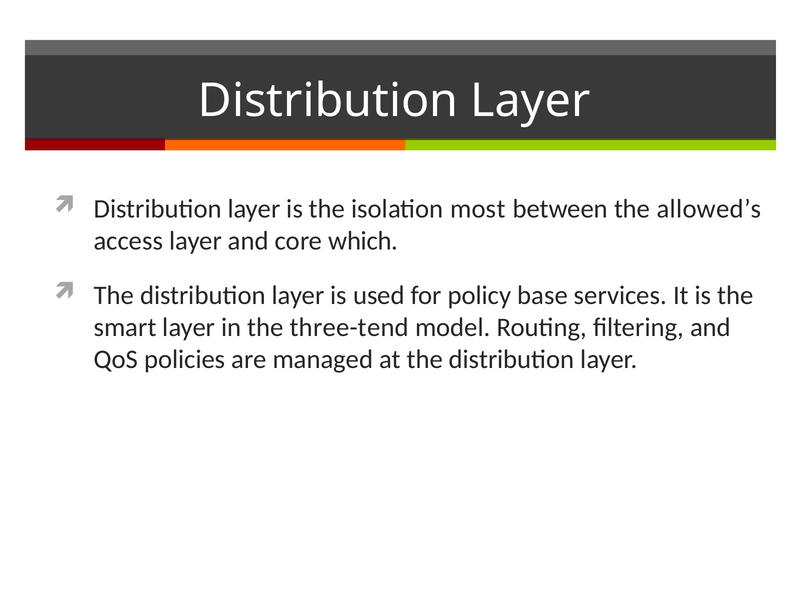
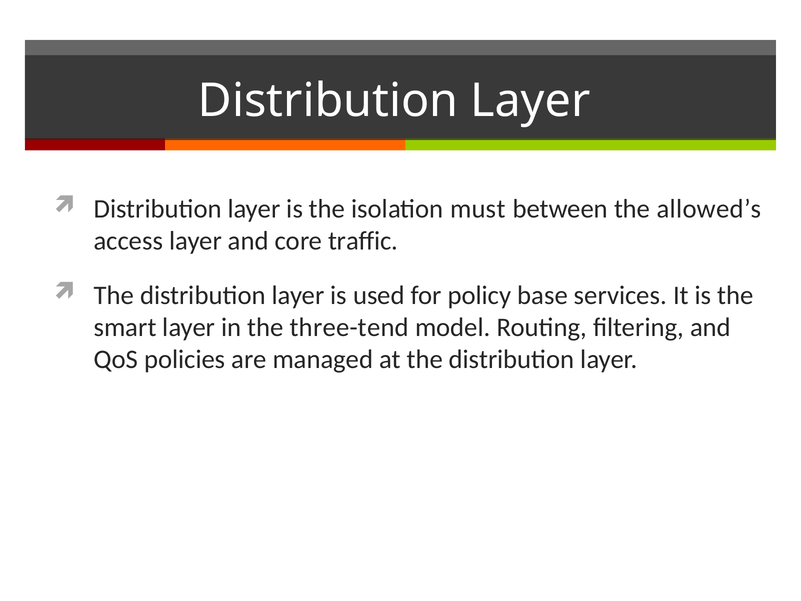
most: most -> must (478, 209)
which: which -> traffic (363, 241)
